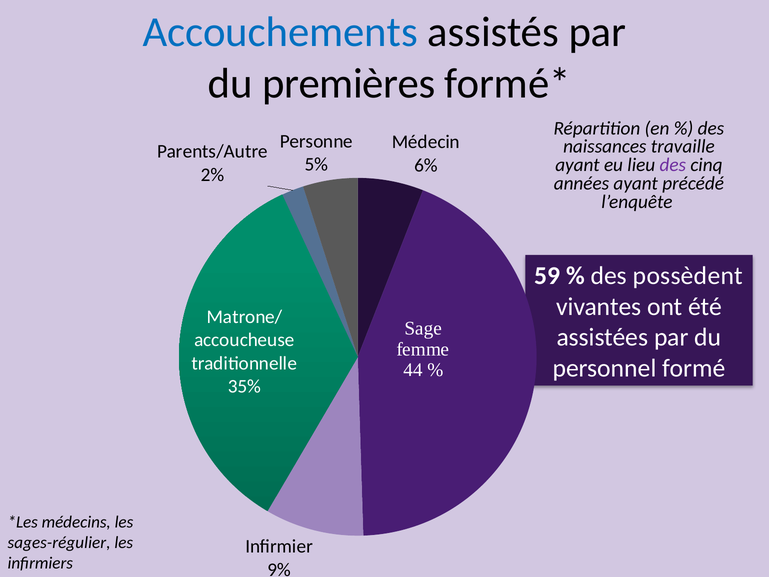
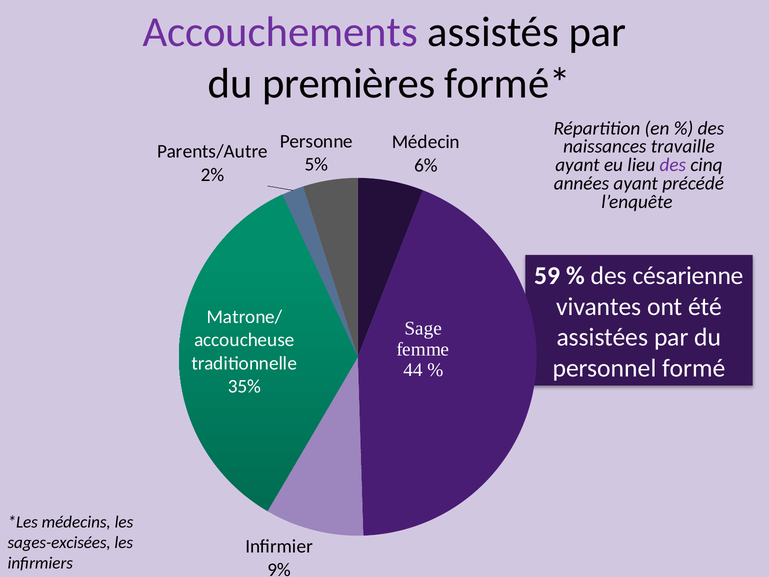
Accouchements colour: blue -> purple (280, 32)
possèdent: possèdent -> césarienne (688, 276)
sages-régulier: sages-régulier -> sages-excisées (59, 543)
